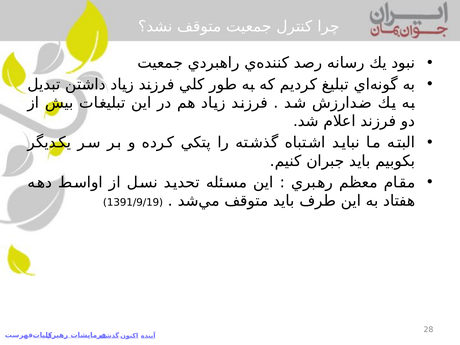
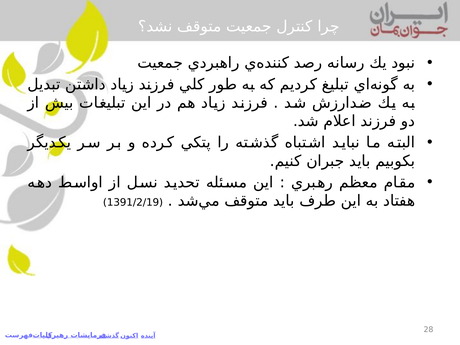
1391/9/19: 1391/9/19 -> 1391/2/19 (133, 203)
